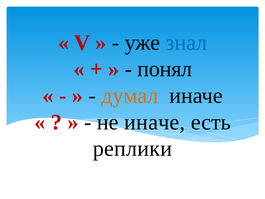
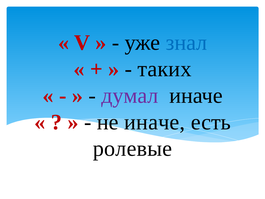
понял: понял -> таких (165, 69)
думал colour: orange -> purple (130, 95)
реплики: реплики -> ролевые (132, 148)
